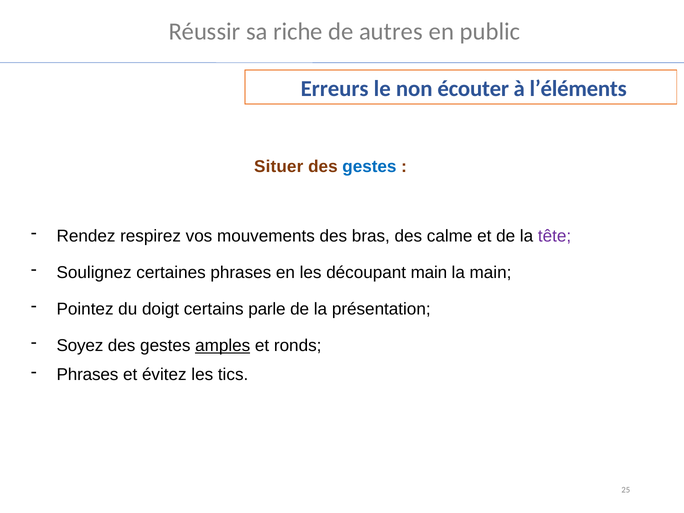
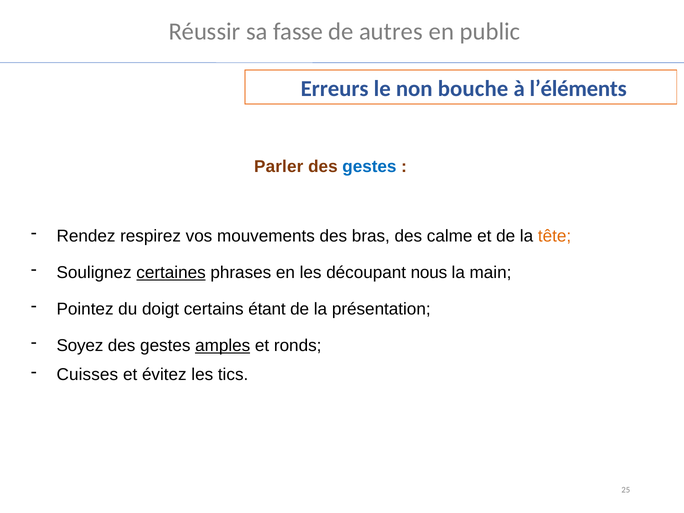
riche: riche -> fasse (298, 32)
écouter: écouter -> bouche (473, 89)
Situer: Situer -> Parler (279, 167)
tête colour: purple -> orange (555, 236)
certaines underline: none -> present (171, 273)
découpant main: main -> nous (429, 273)
parle: parle -> étant (267, 309)
Phrases: Phrases -> Cuisses (87, 375)
